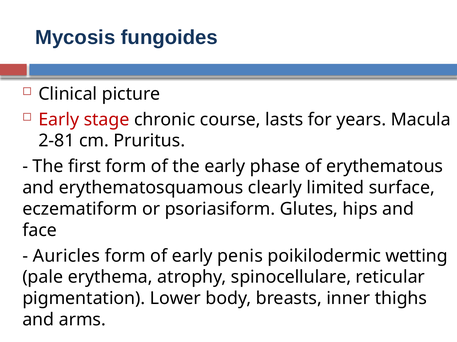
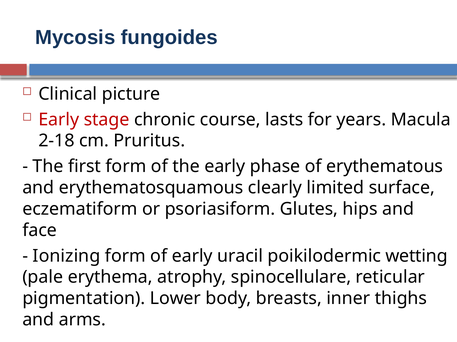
2-81: 2-81 -> 2-18 (56, 141)
Auricles: Auricles -> Ionizing (66, 256)
penis: penis -> uracil (240, 256)
